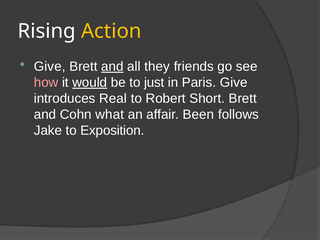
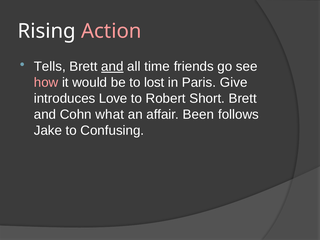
Action colour: yellow -> pink (111, 31)
Give: Give -> Tells (50, 67)
they: they -> time (157, 67)
would underline: present -> none (90, 83)
just: just -> lost (154, 83)
Real: Real -> Love (113, 99)
Exposition: Exposition -> Confusing (112, 131)
